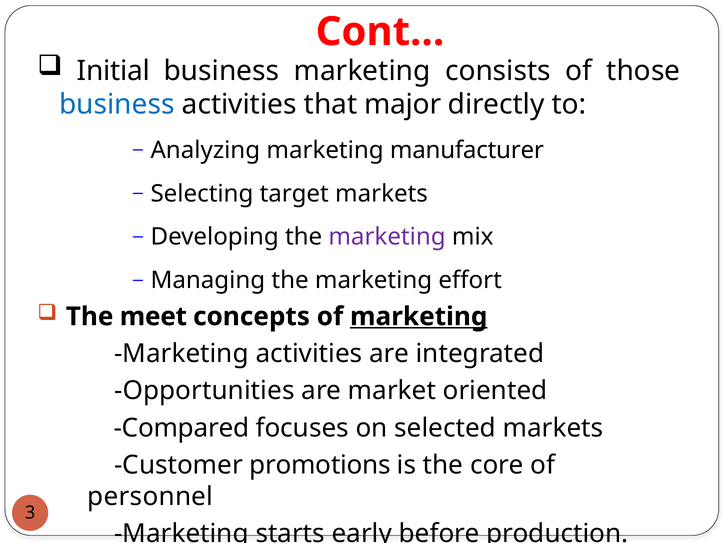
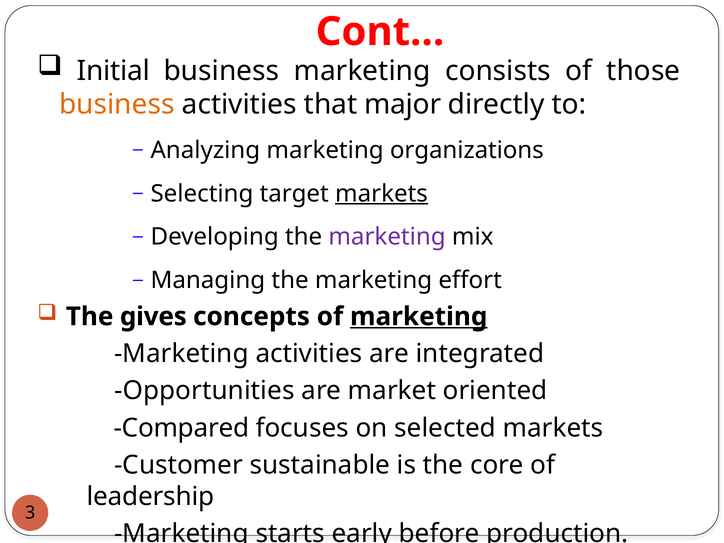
business colour: blue -> orange (117, 105)
manufacturer: manufacturer -> organizations (467, 150)
markets underline: none -> present (382, 194)
meet: meet -> gives (153, 317)
promotions: promotions -> sustainable (320, 465)
personnel: personnel -> leadership (151, 496)
